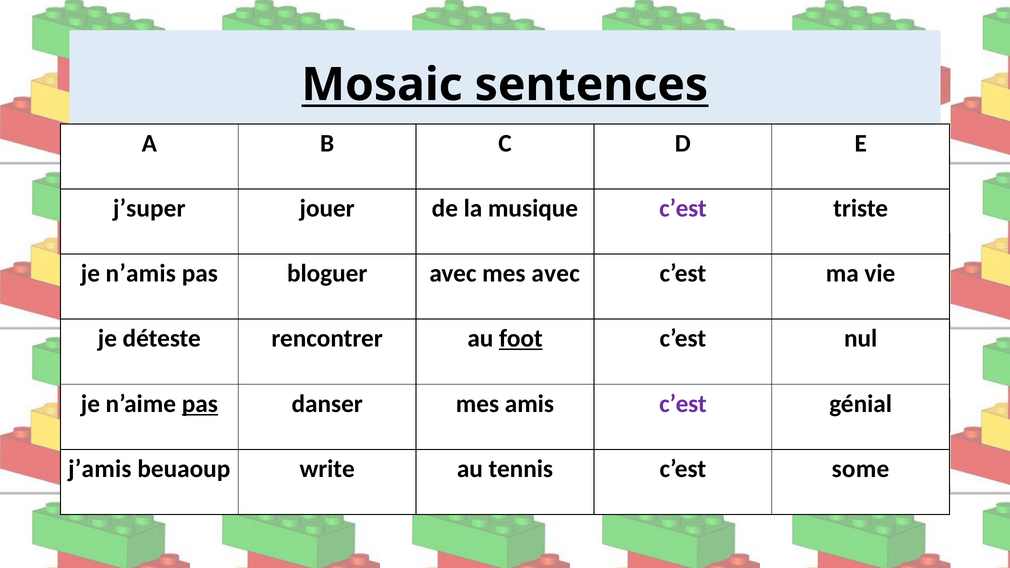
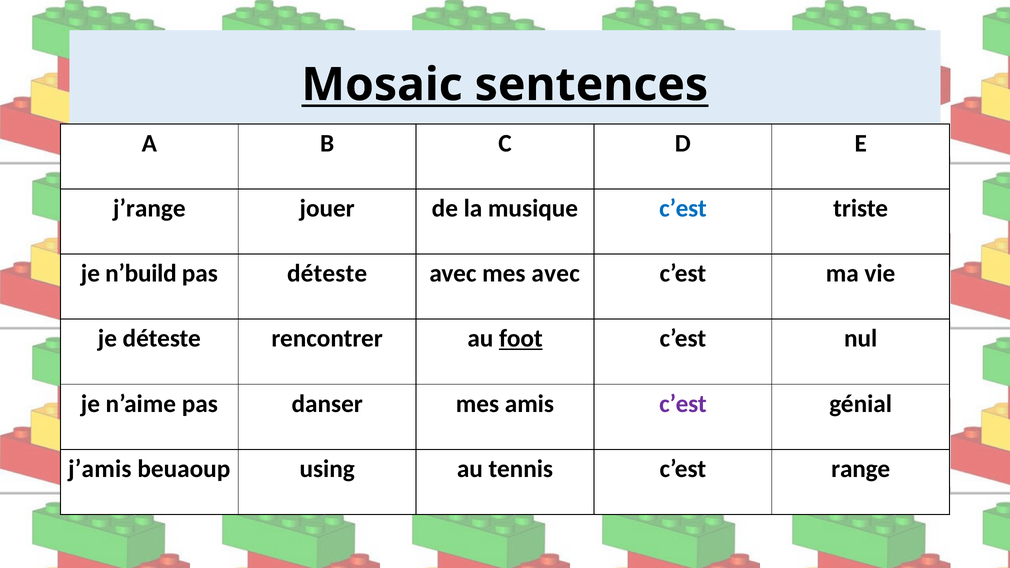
j’super: j’super -> j’range (149, 208)
c’est colour: purple -> blue (683, 208)
n’amis: n’amis -> n’build (141, 274)
pas bloguer: bloguer -> déteste (327, 274)
pas underline: present -> none (200, 404)
write: write -> using (327, 469)
some: some -> range (861, 469)
